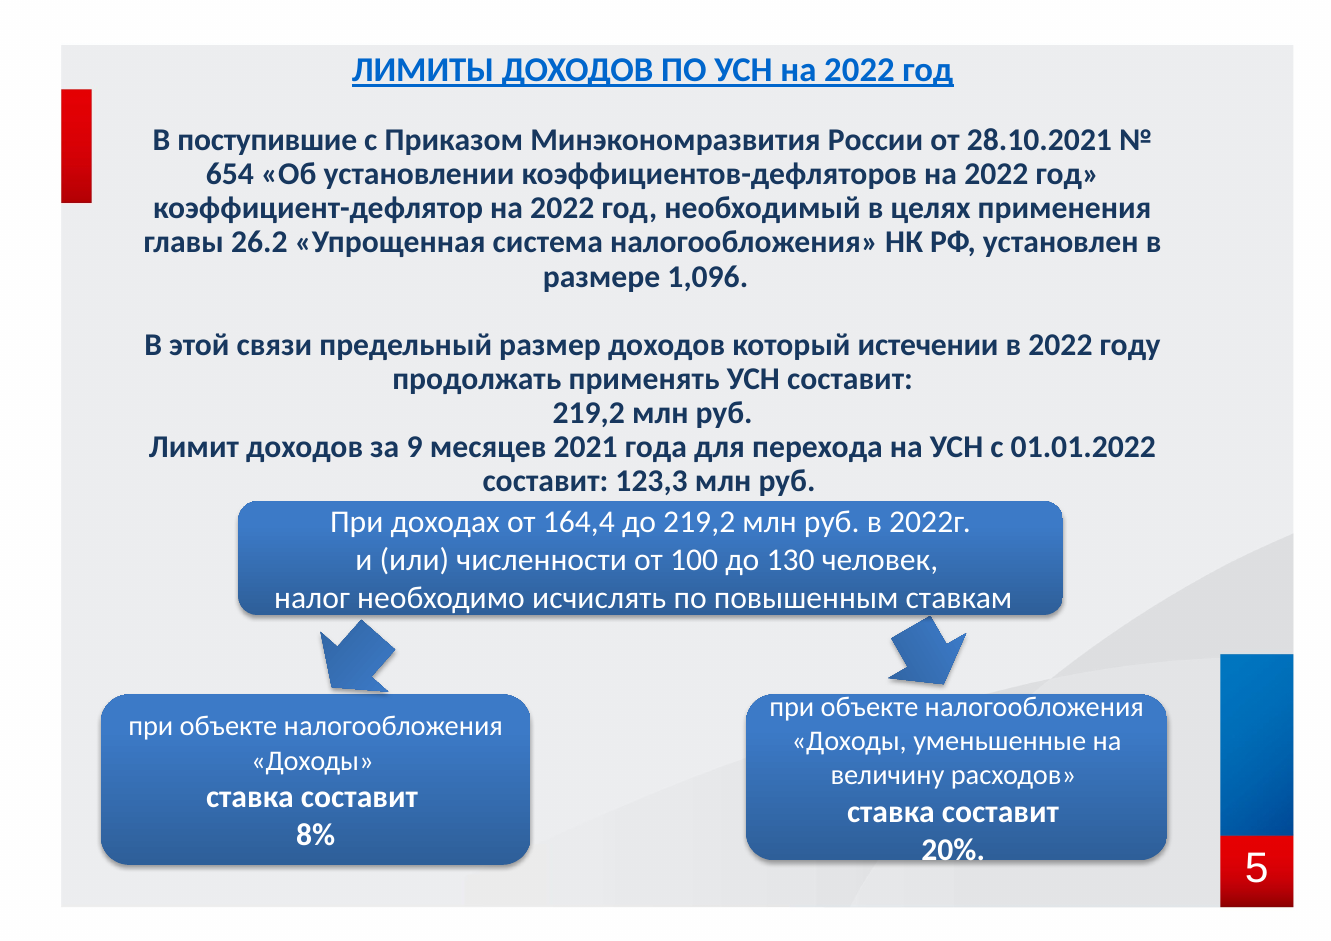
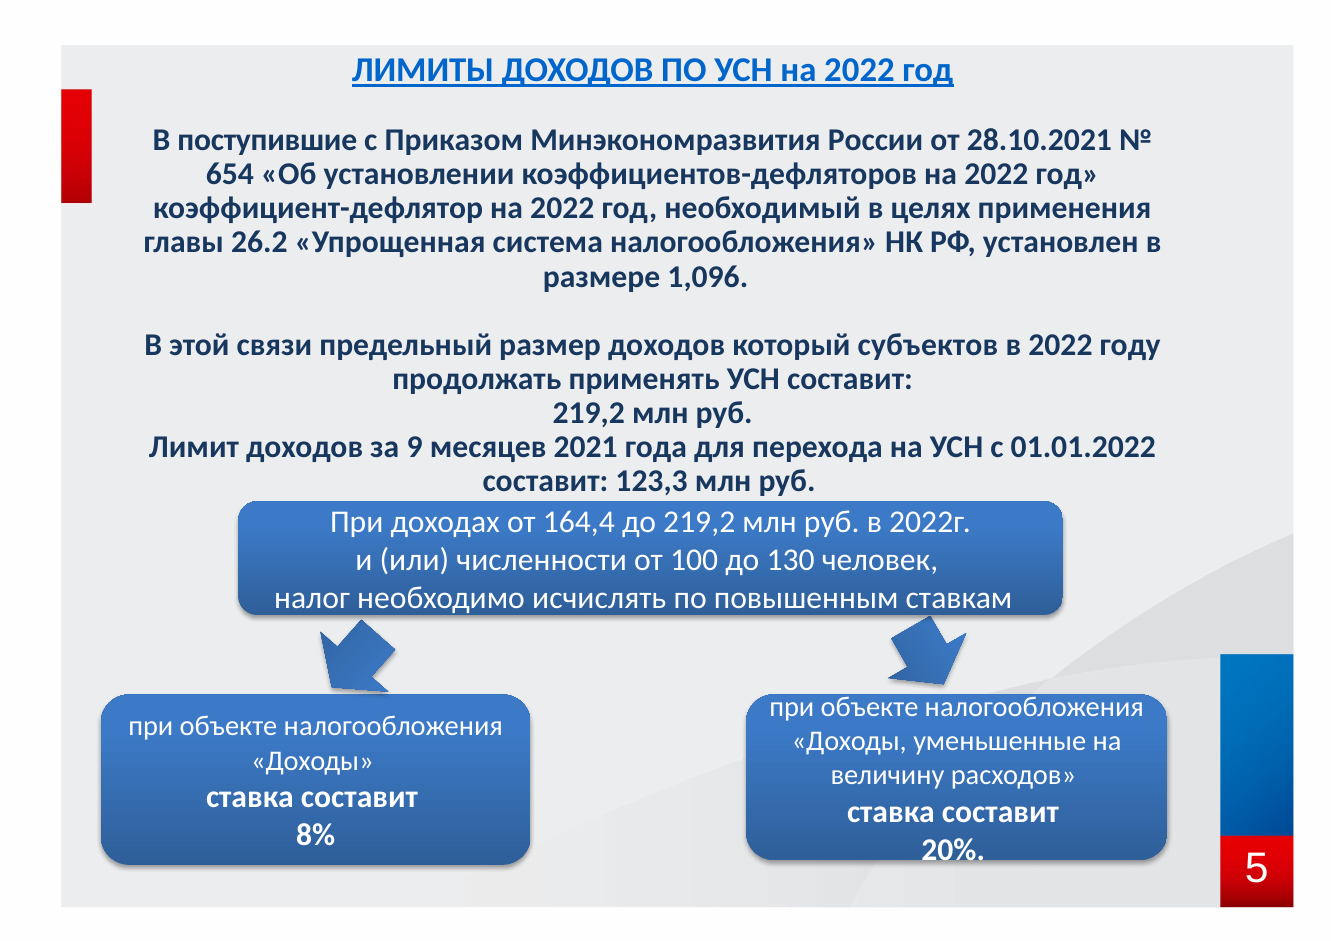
истечении: истечении -> субъектов (928, 345)
